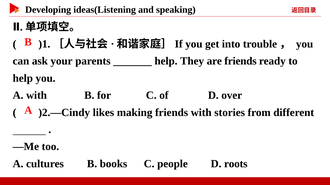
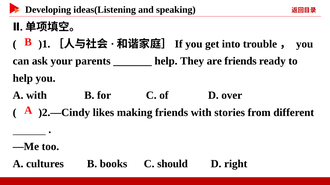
people: people -> should (173, 164)
roots: roots -> right (236, 164)
